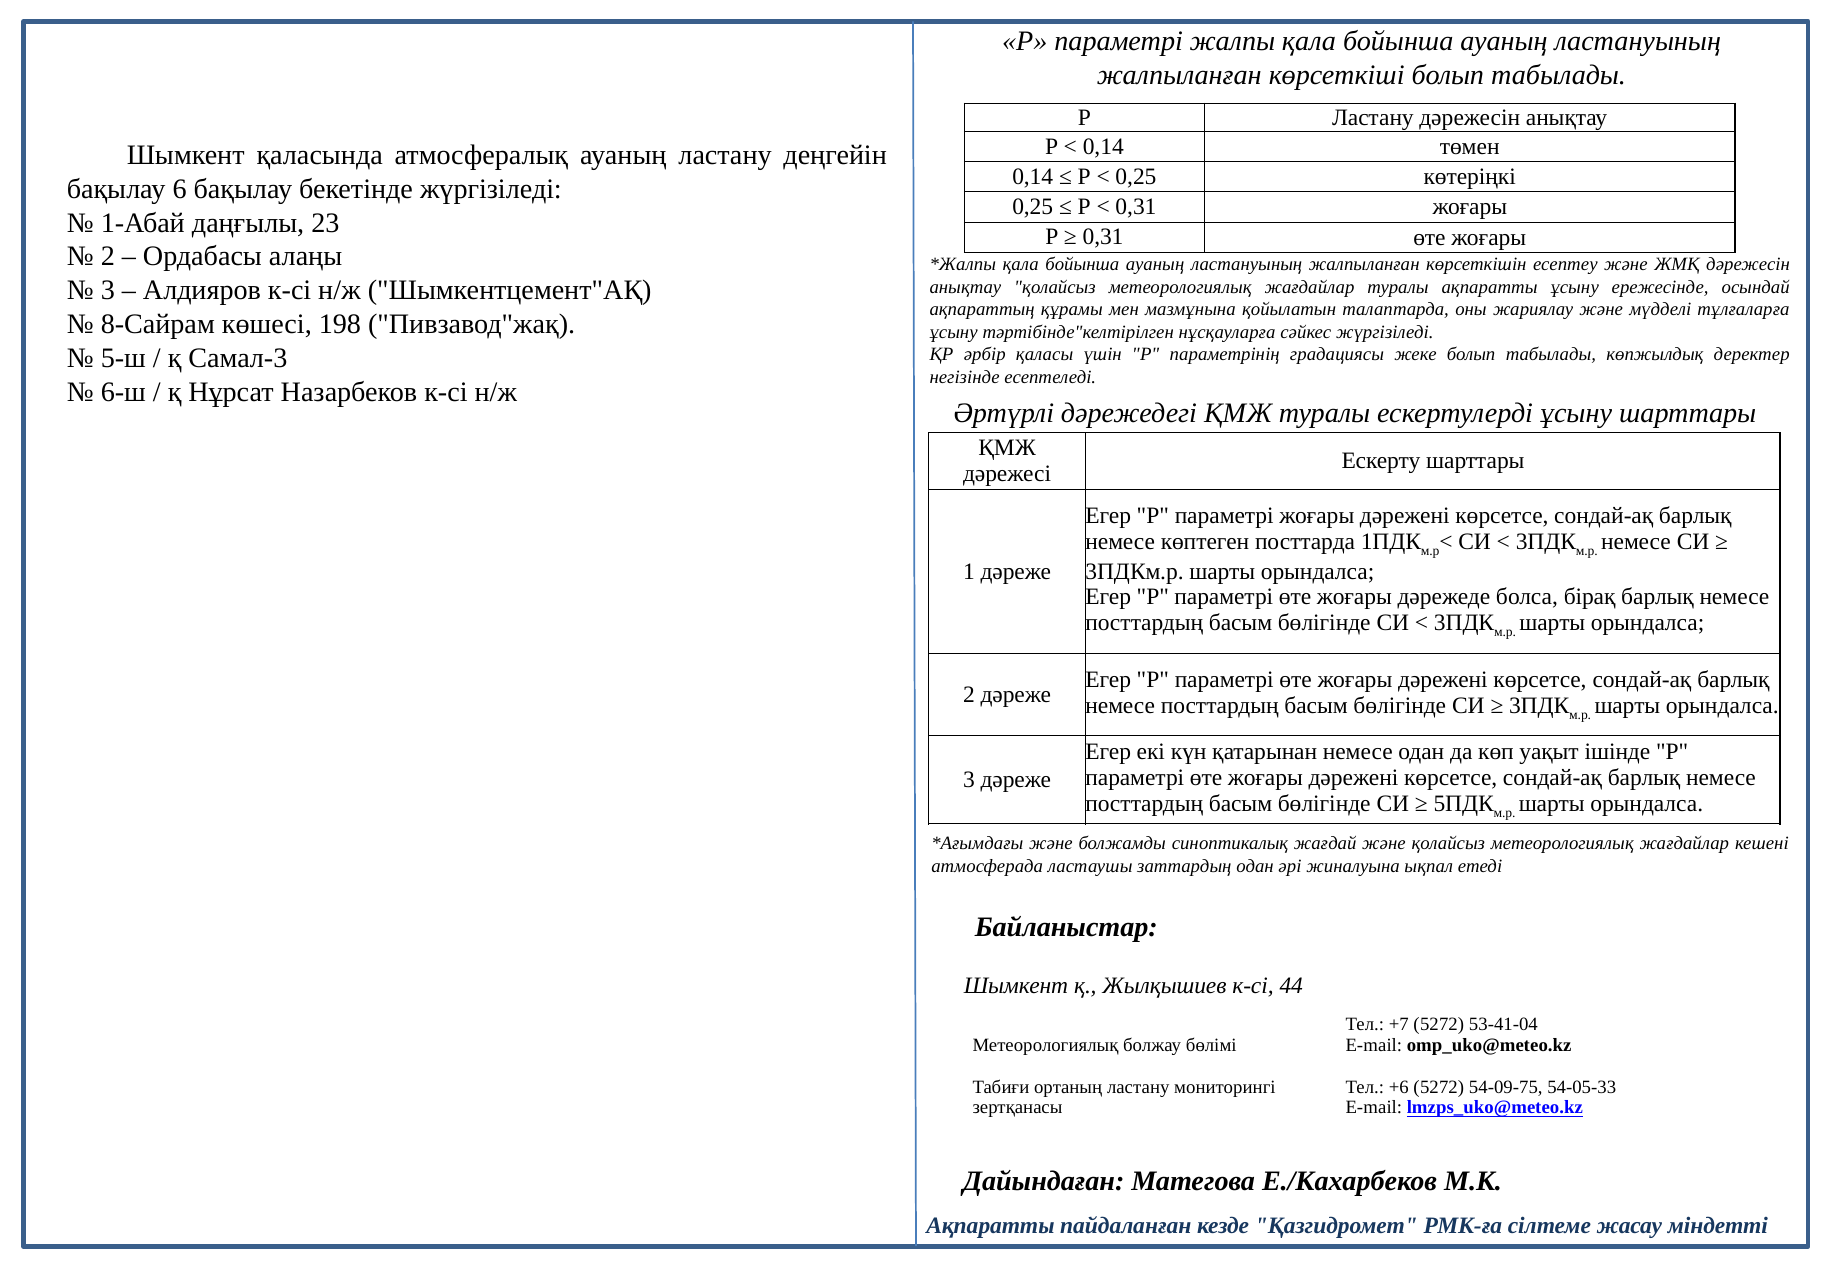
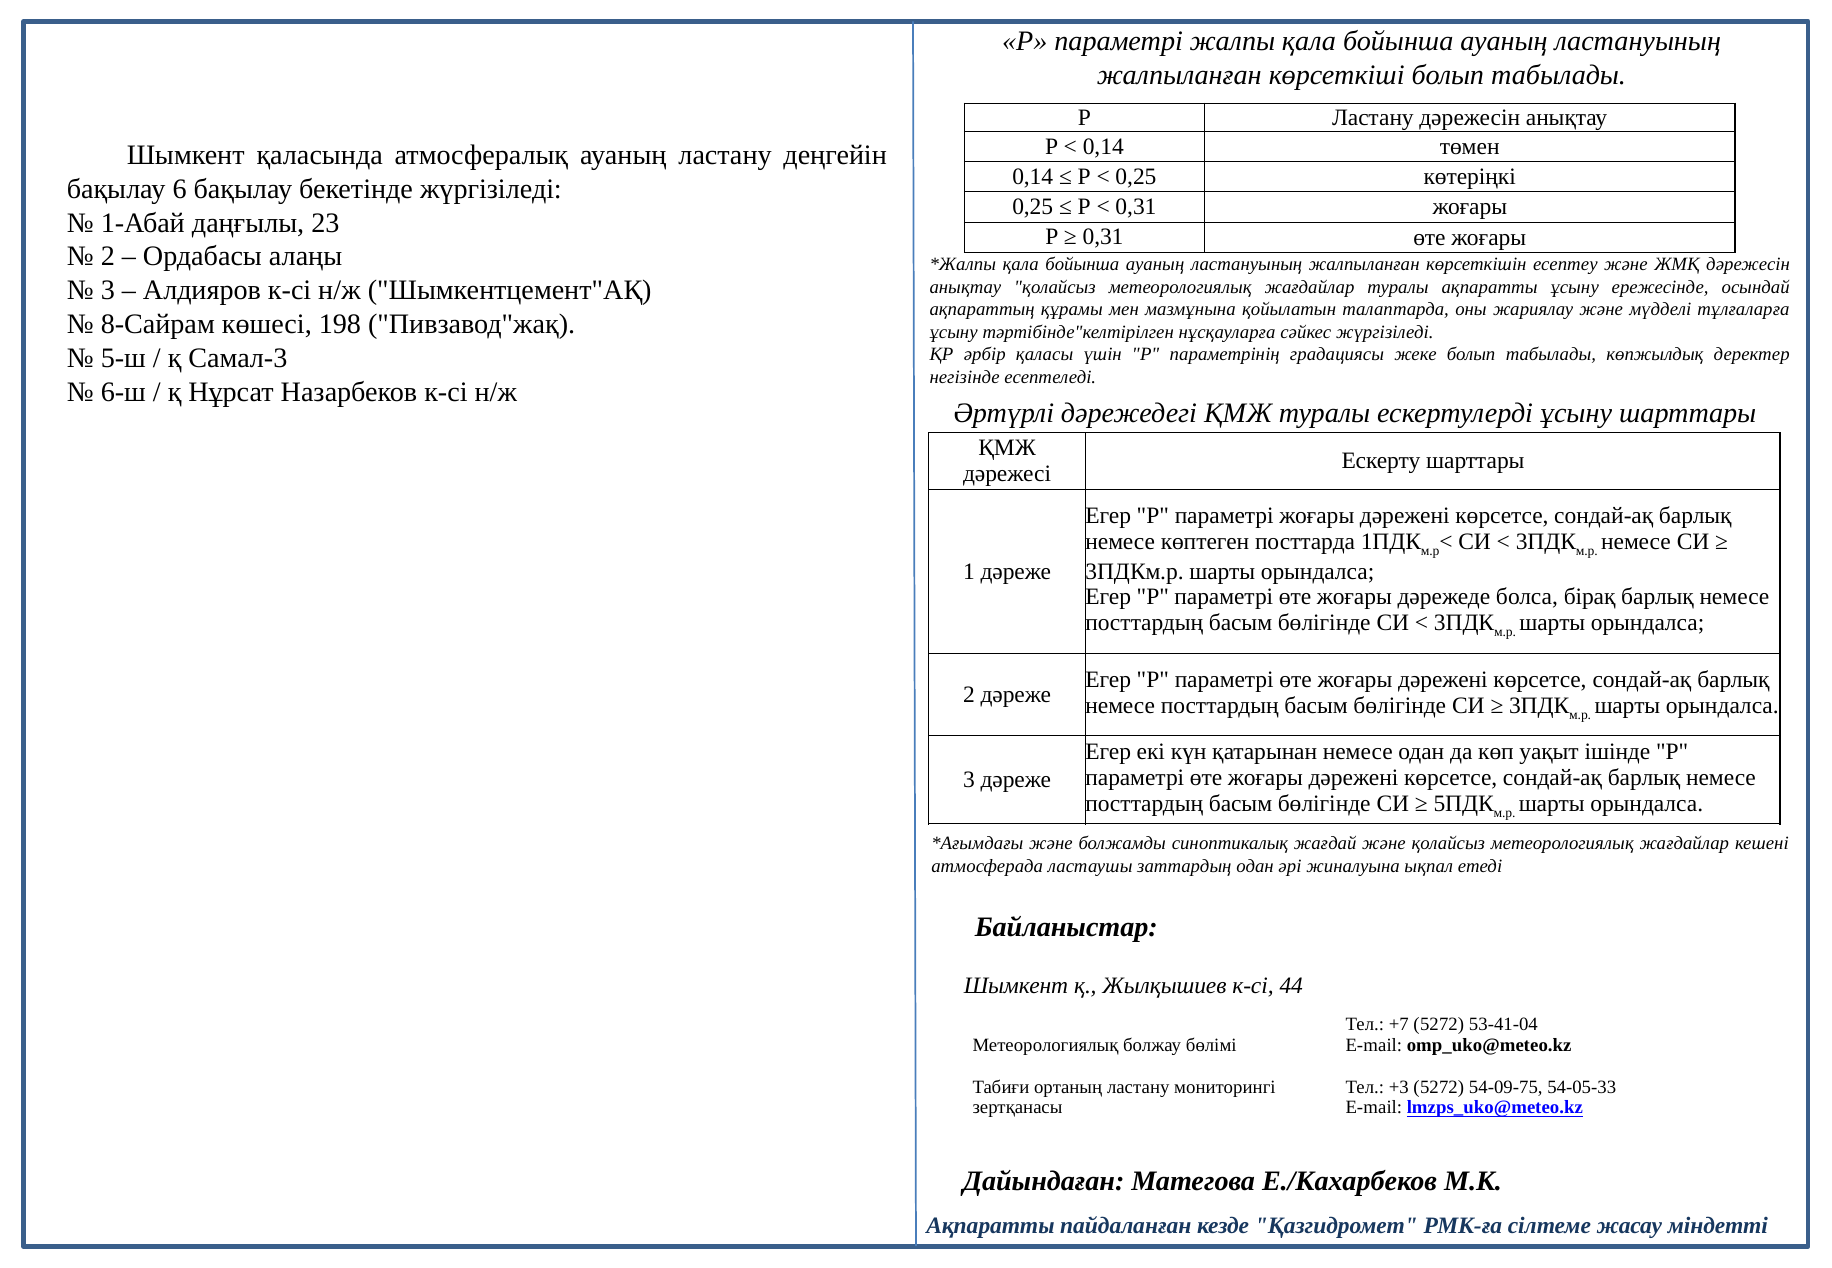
+6: +6 -> +3 (1399, 1087)
